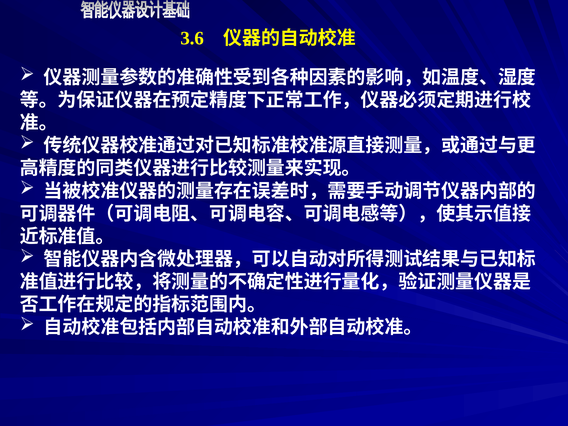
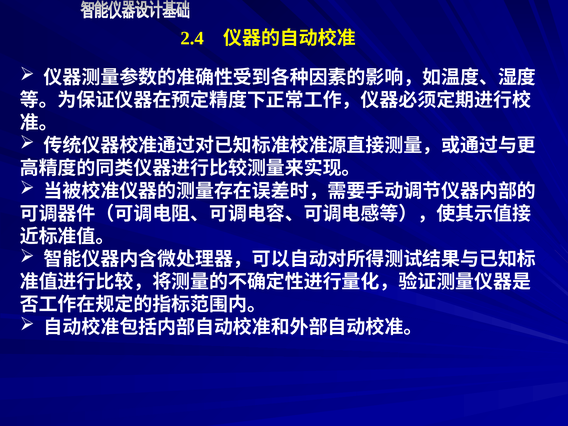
3.6: 3.6 -> 2.4 (192, 38)
